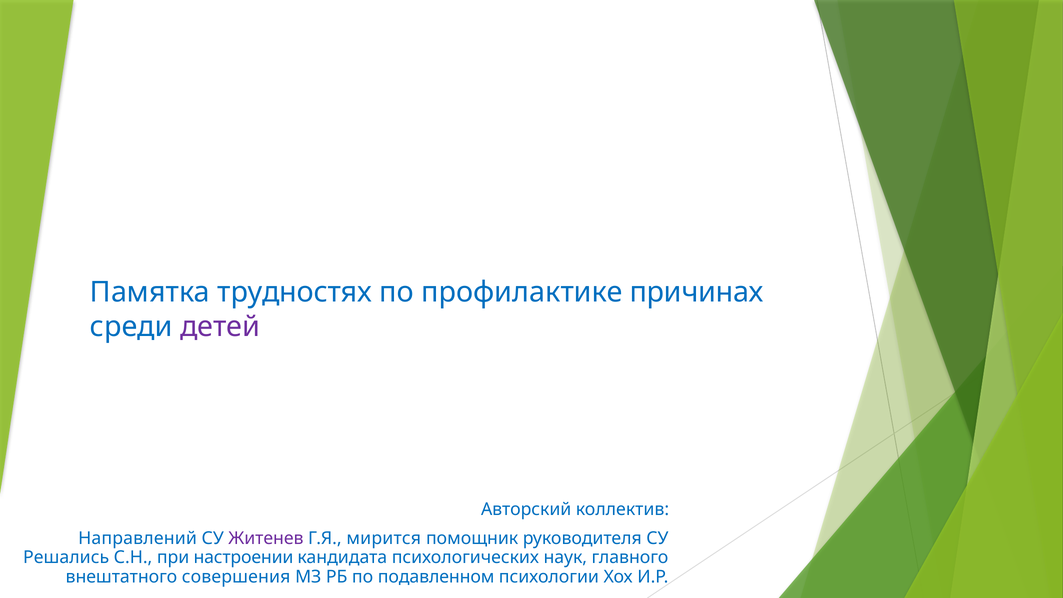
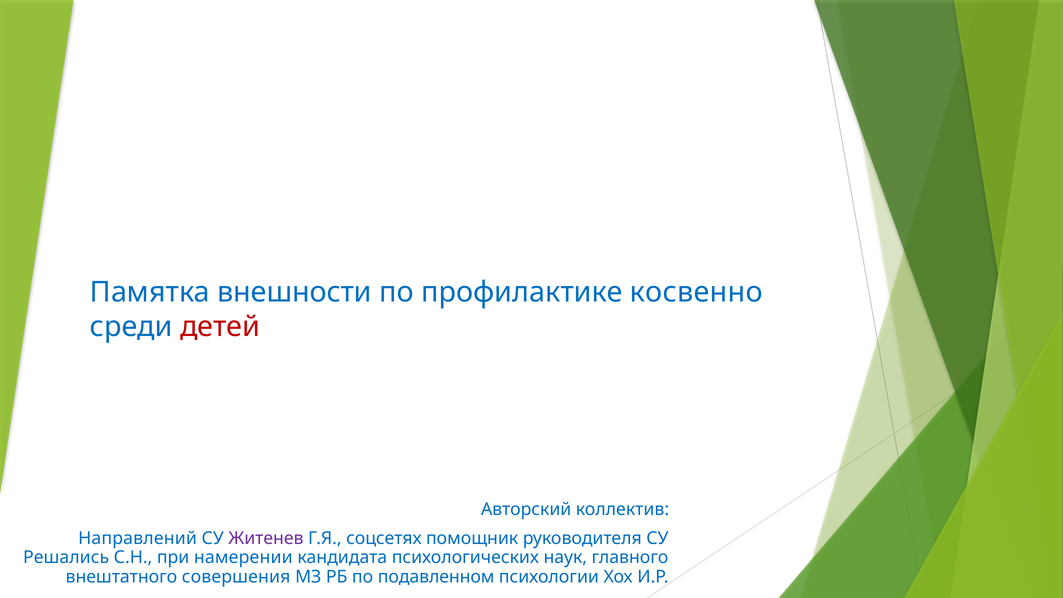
трудностях: трудностях -> внешности (295, 292)
причинах: причинах -> косвенно (696, 292)
детей colour: purple -> red (220, 327)
мирится: мирится -> соцсетях (384, 538)
настроении: настроении -> намерении (243, 558)
